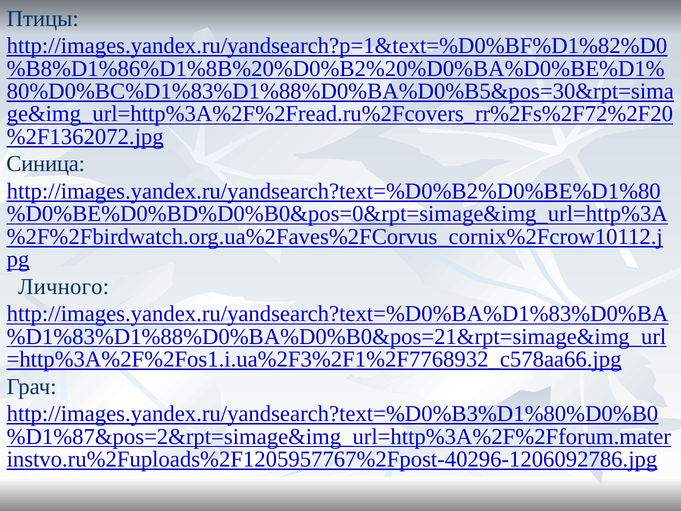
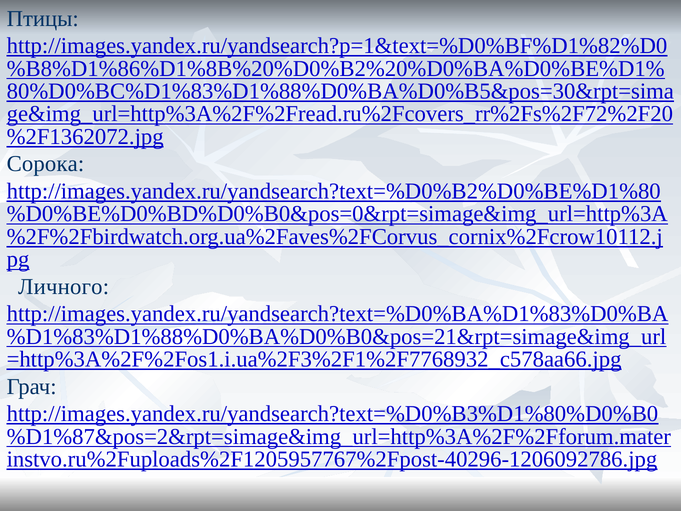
Синица: Синица -> Сорока (45, 164)
